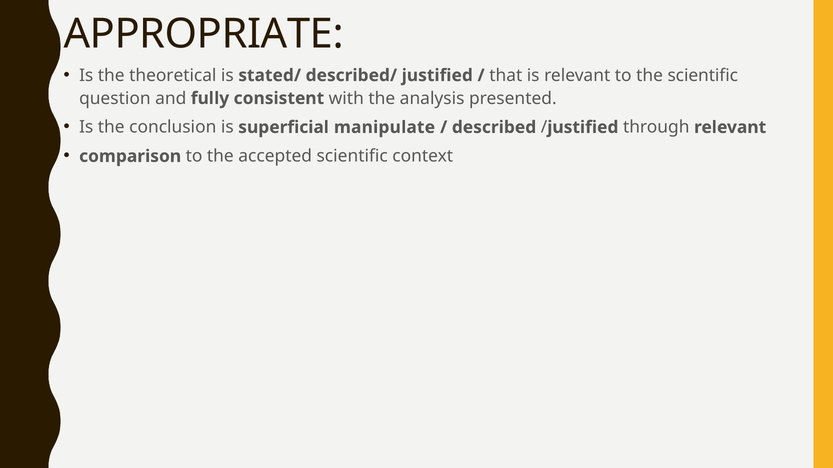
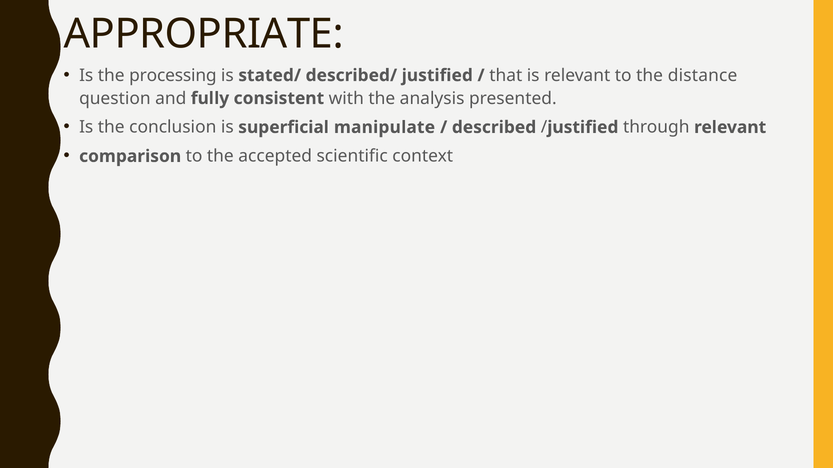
theoretical: theoretical -> processing (173, 75)
the scientific: scientific -> distance (703, 75)
